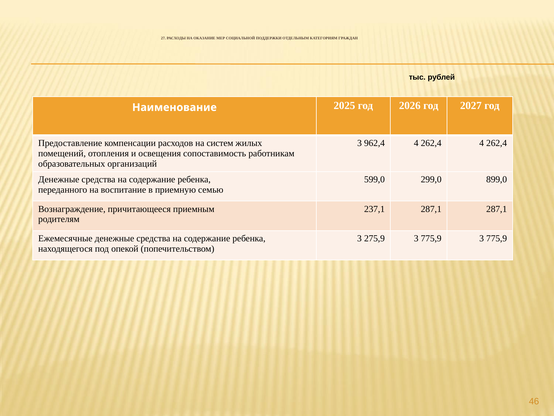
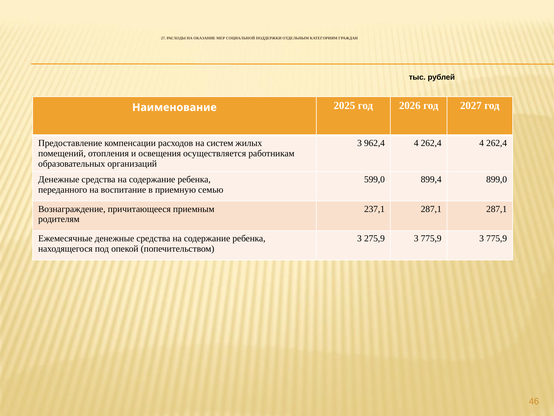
сопоставимость: сопоставимость -> осуществляется (215, 153)
299,0: 299,0 -> 899,4 (431, 179)
